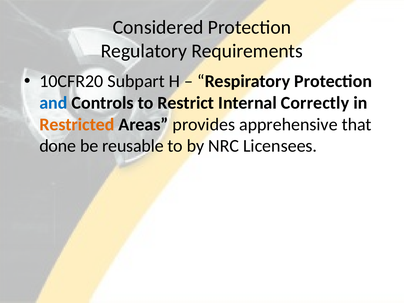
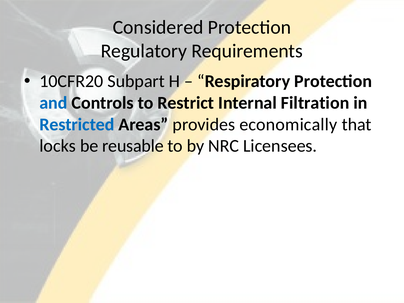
Correctly: Correctly -> Filtration (315, 103)
Restricted colour: orange -> blue (77, 124)
apprehensive: apprehensive -> economically (288, 124)
done: done -> locks (58, 146)
